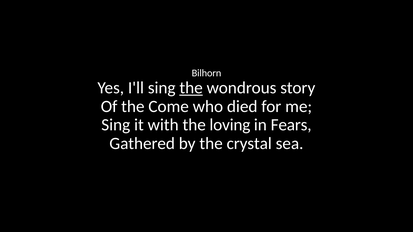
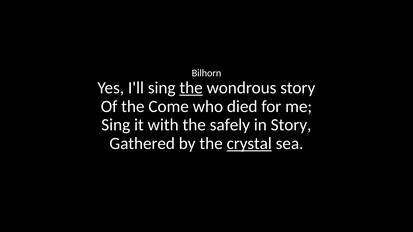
loving: loving -> safely (230, 125)
in Fears: Fears -> Story (291, 125)
crystal underline: none -> present (249, 144)
